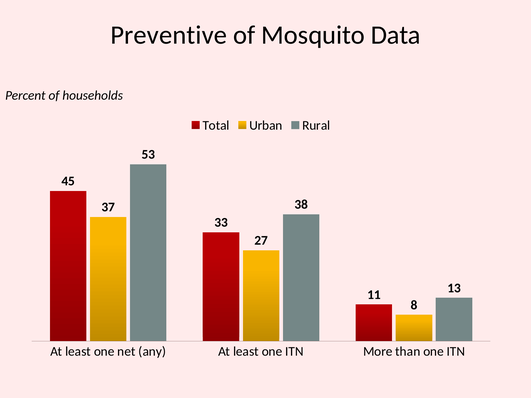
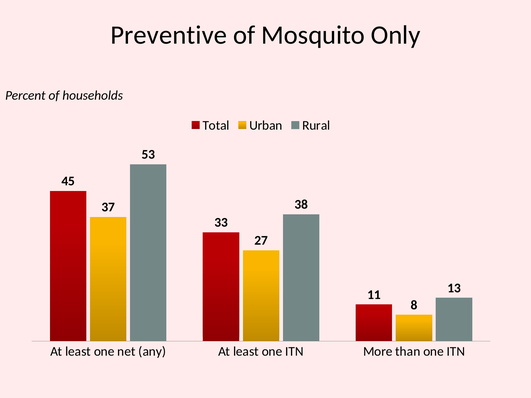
Data: Data -> Only (396, 35)
